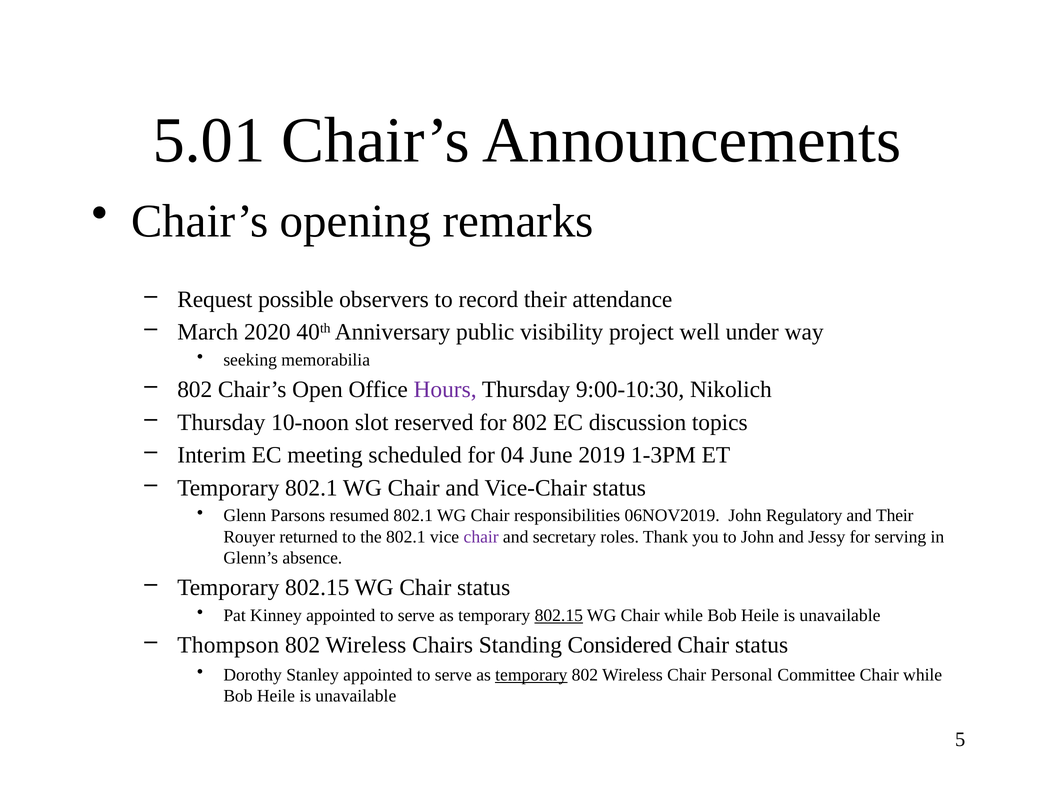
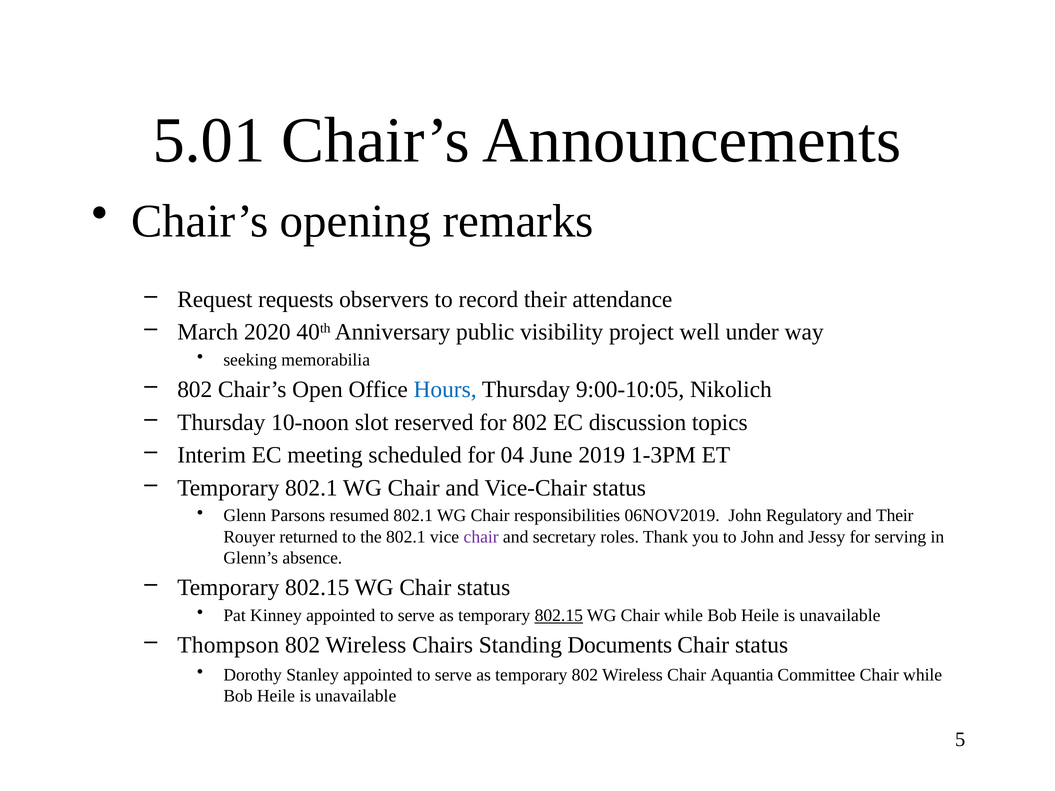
possible: possible -> requests (296, 299)
Hours colour: purple -> blue (445, 390)
9:00-10:30: 9:00-10:30 -> 9:00-10:05 (630, 390)
Considered: Considered -> Documents (620, 645)
temporary underline: present -> none (531, 675)
Personal: Personal -> Aquantia (742, 675)
